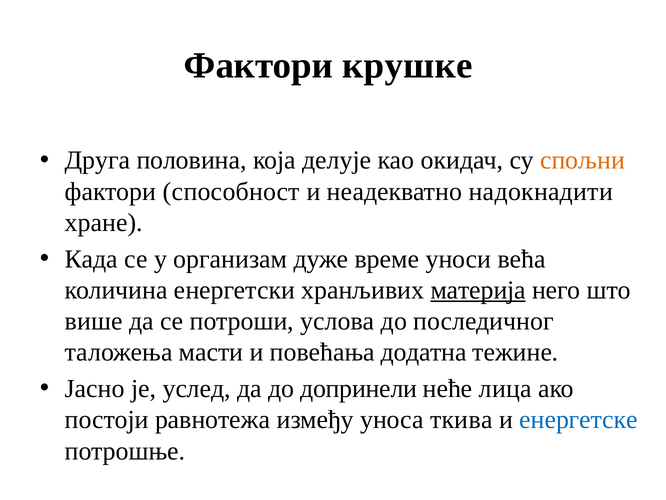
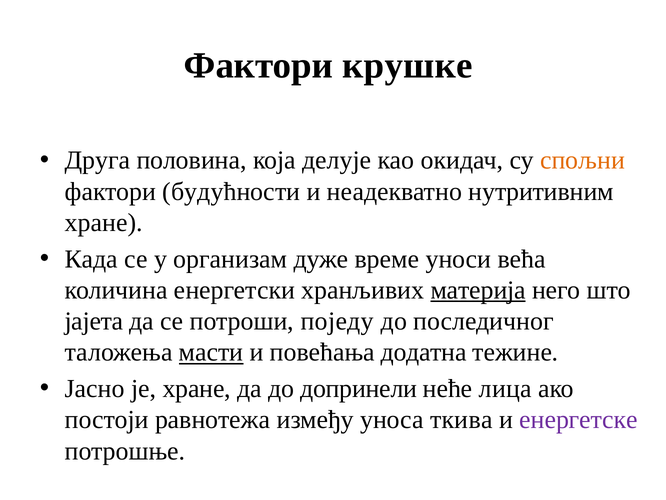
способност: способност -> будућности (231, 191)
надокнадити: надокнадити -> нутритивним (541, 191)
више: више -> јајета (94, 321)
услова: услова -> поједу (337, 321)
масти underline: none -> present (211, 352)
је услед: услед -> хране (197, 388)
енергетске colour: blue -> purple (578, 419)
